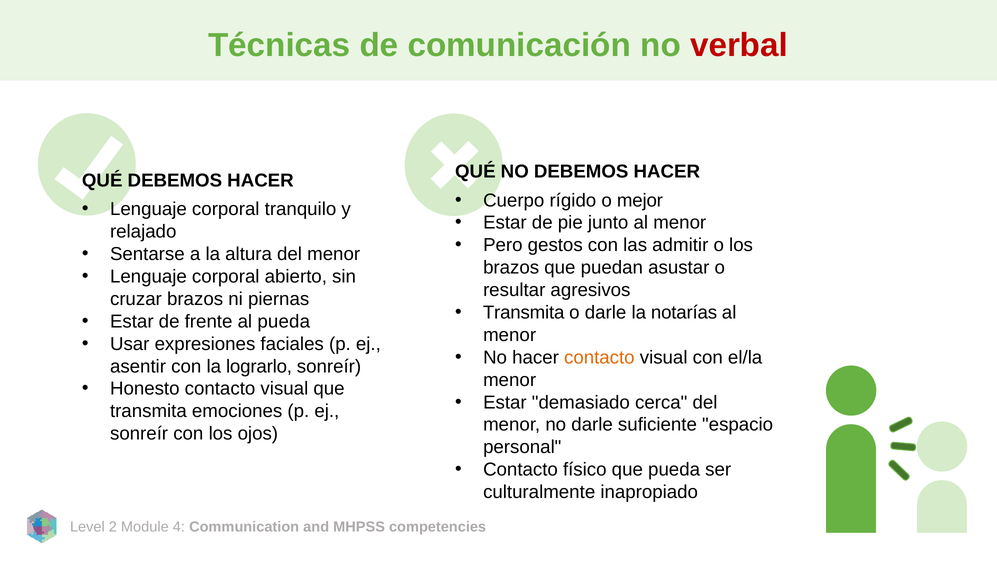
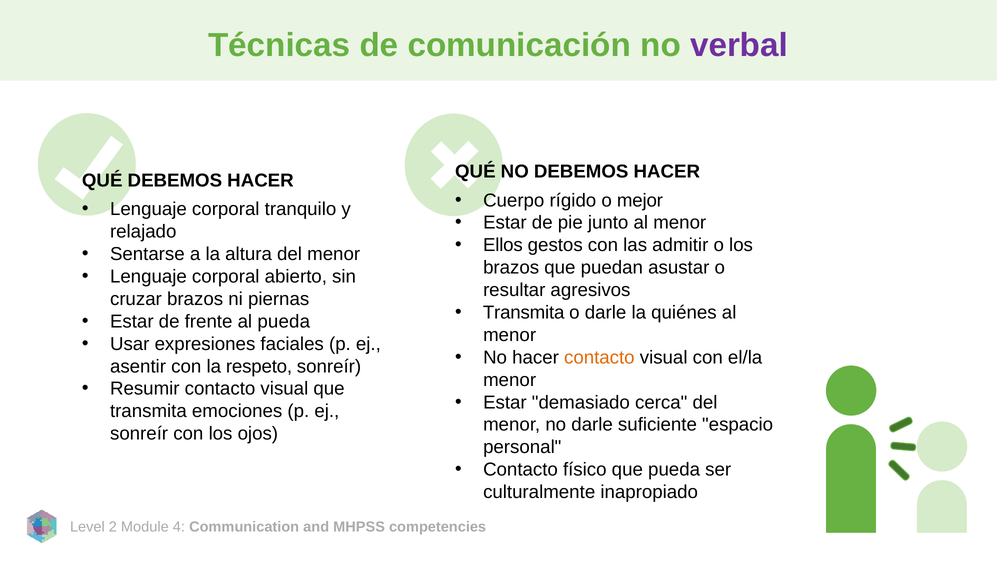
verbal colour: red -> purple (739, 45)
Pero: Pero -> Ellos (503, 245)
notarías: notarías -> quiénes (684, 312)
lograrlo: lograrlo -> respeto (259, 366)
Honesto: Honesto -> Resumir (145, 389)
